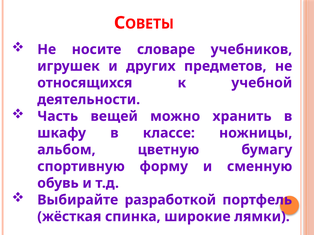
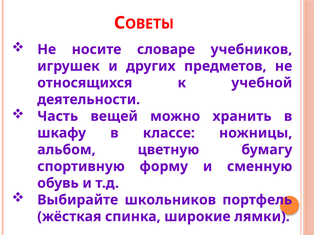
разработкой: разработкой -> школьников (170, 200)
